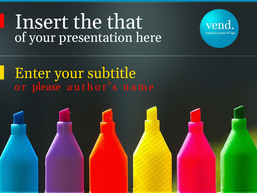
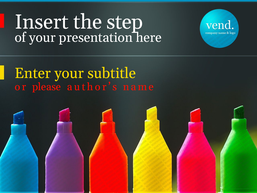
that: that -> step (125, 22)
